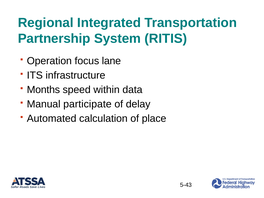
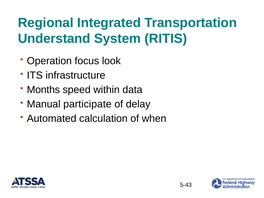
Partnership: Partnership -> Understand (54, 39)
lane: lane -> look (111, 61)
place: place -> when (154, 119)
